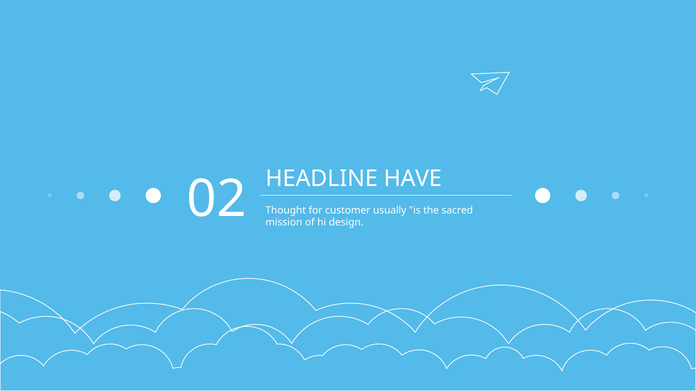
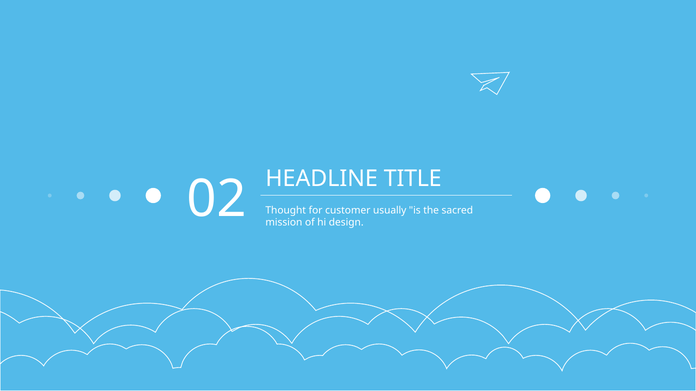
HAVE: HAVE -> TITLE (413, 179)
